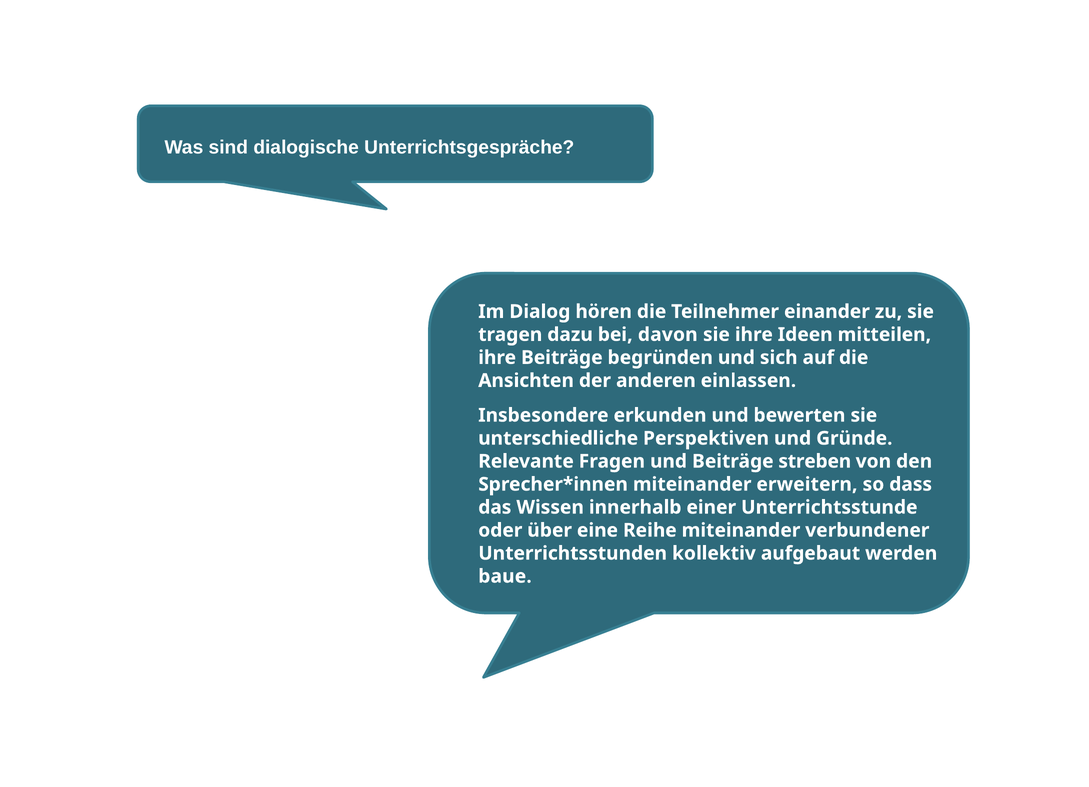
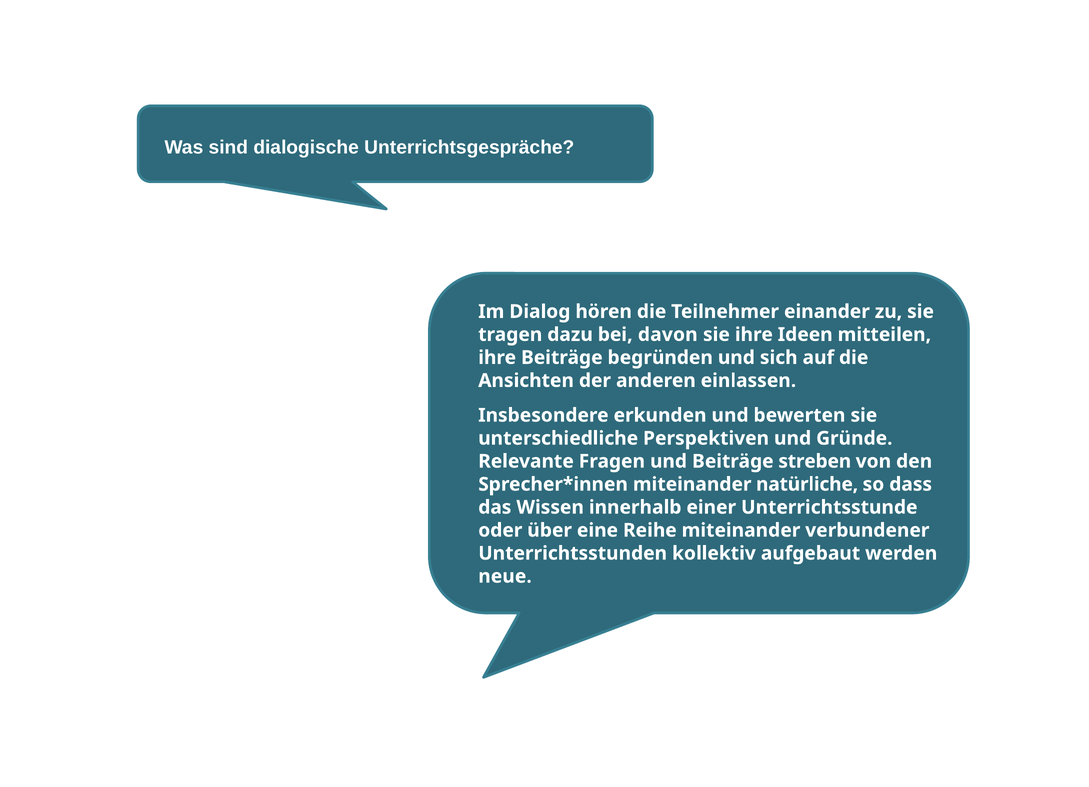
erweitern: erweitern -> natürliche (807, 484)
baue: baue -> neue (505, 576)
